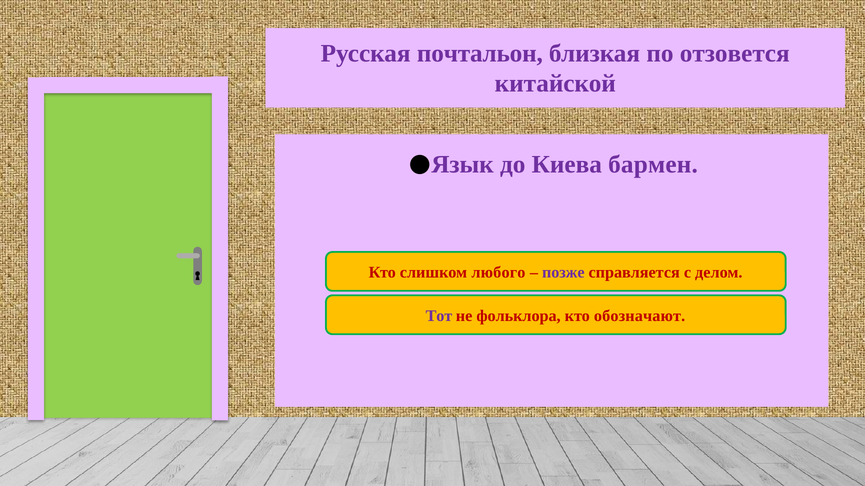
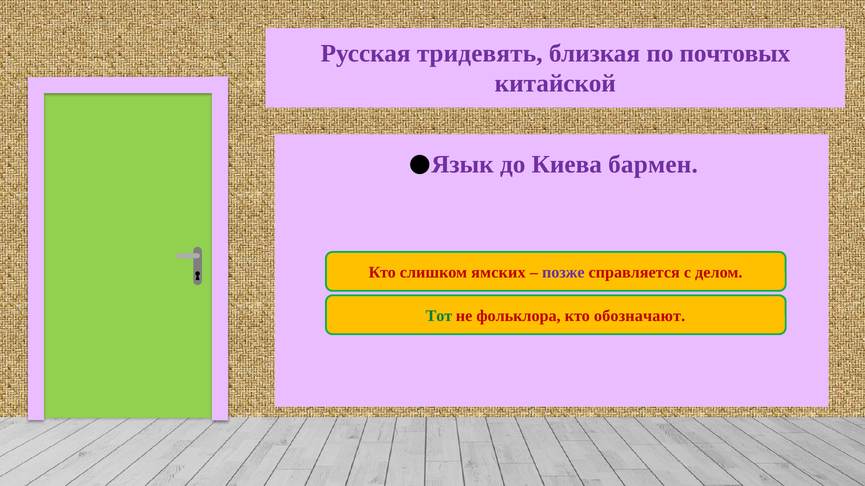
почтальон: почтальон -> тридевять (480, 53)
отзовется: отзовется -> почтовых (735, 53)
любого: любого -> ямских (498, 273)
Тот colour: purple -> green (439, 316)
